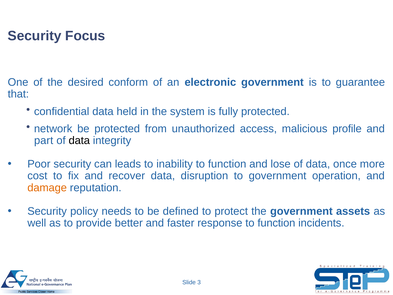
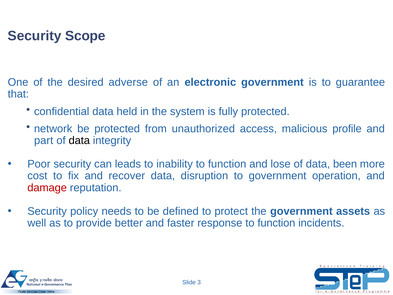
Focus: Focus -> Scope (85, 36)
conform: conform -> adverse (128, 82)
once: once -> been (345, 164)
damage colour: orange -> red (47, 188)
